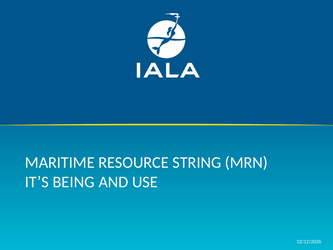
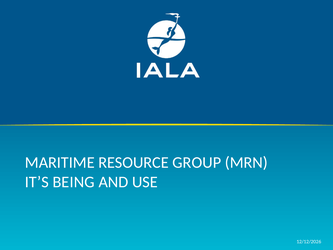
STRING: STRING -> GROUP (197, 162)
